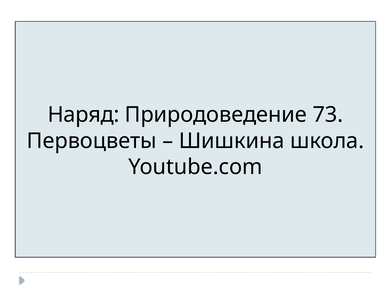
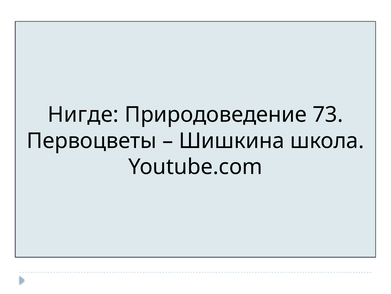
Наряд: Наряд -> Нигде (83, 114)
